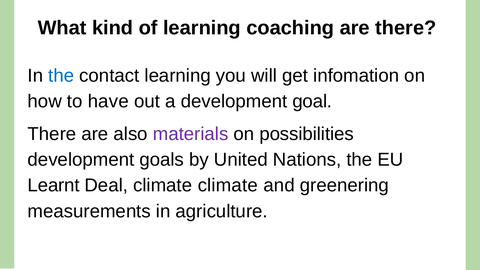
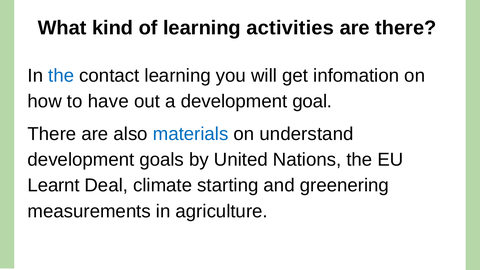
coaching: coaching -> activities (290, 28)
materials colour: purple -> blue (191, 134)
possibilities: possibilities -> understand (307, 134)
climate climate: climate -> starting (228, 185)
